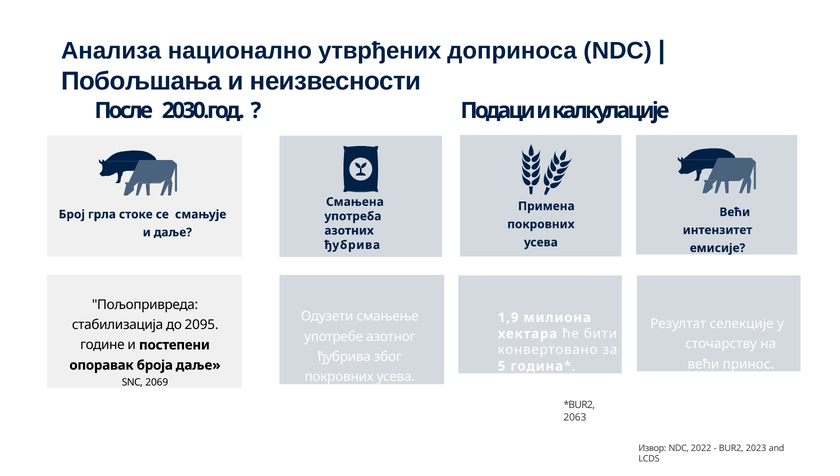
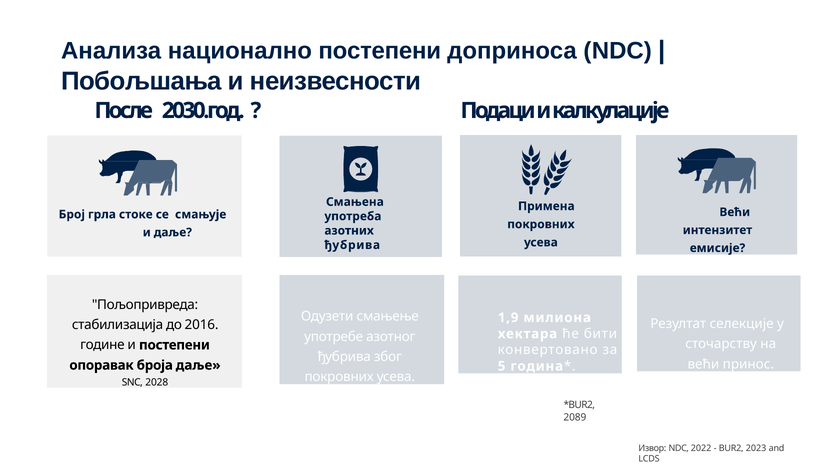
национално утврђених: утврђених -> постепени (380, 51)
2095: 2095 -> 2016 (202, 325)
2069: 2069 -> 2028 (157, 382)
2063: 2063 -> 2089 (575, 417)
